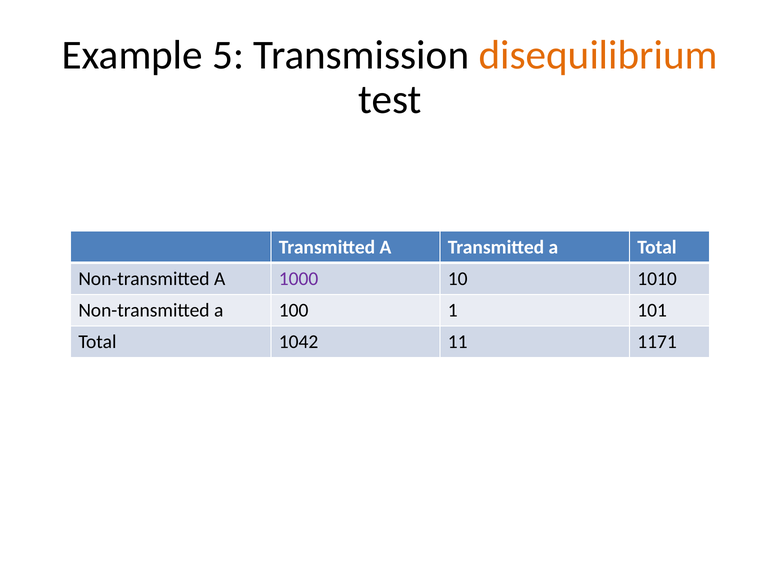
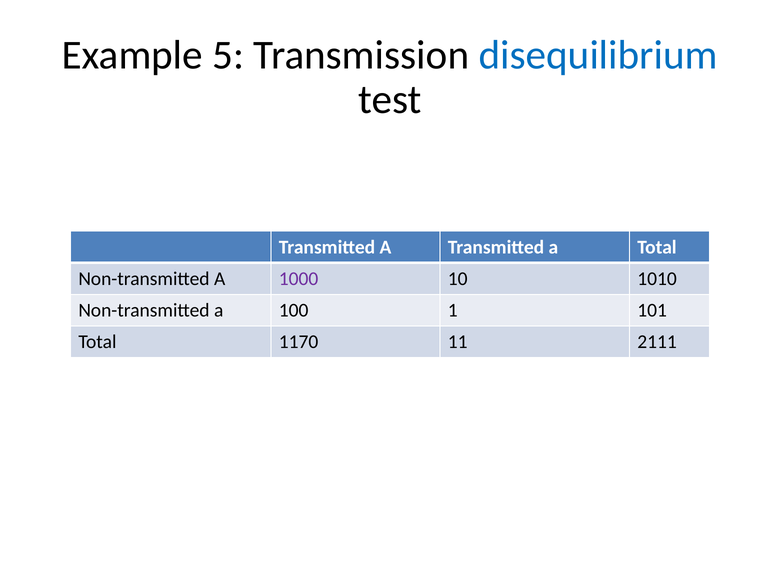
disequilibrium colour: orange -> blue (598, 55)
1042: 1042 -> 1170 (299, 342)
1171: 1171 -> 2111 (657, 342)
